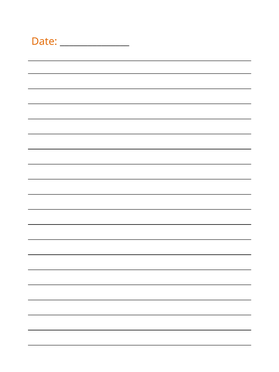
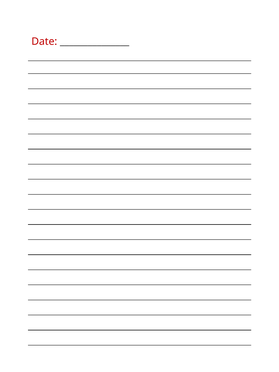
Date colour: orange -> red (44, 42)
